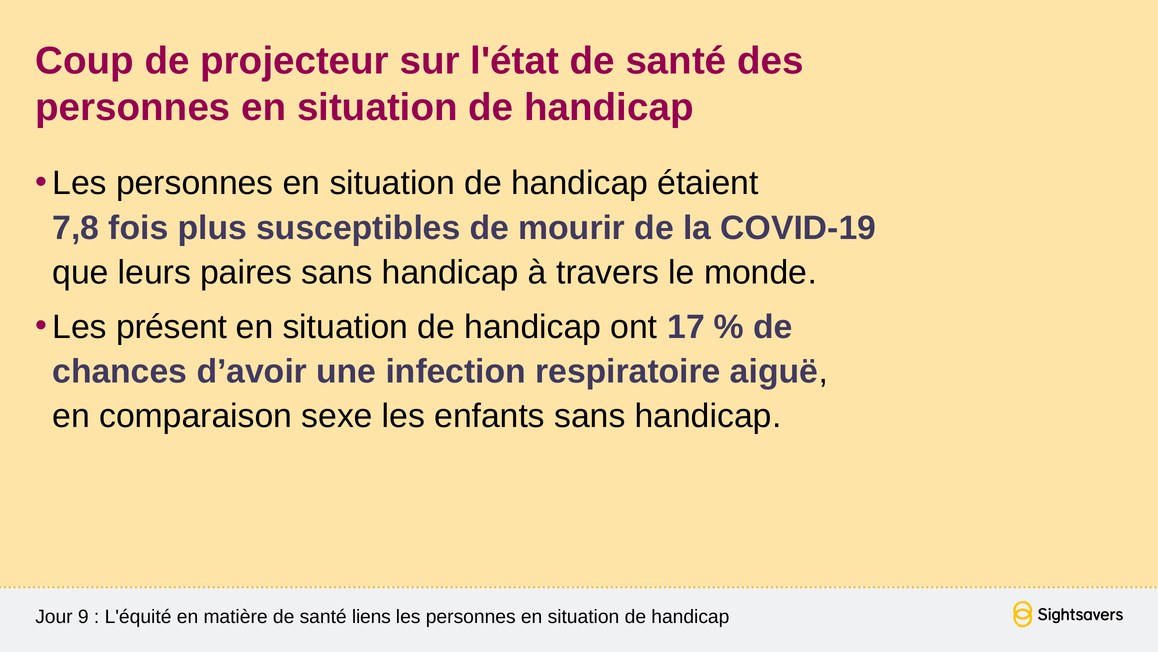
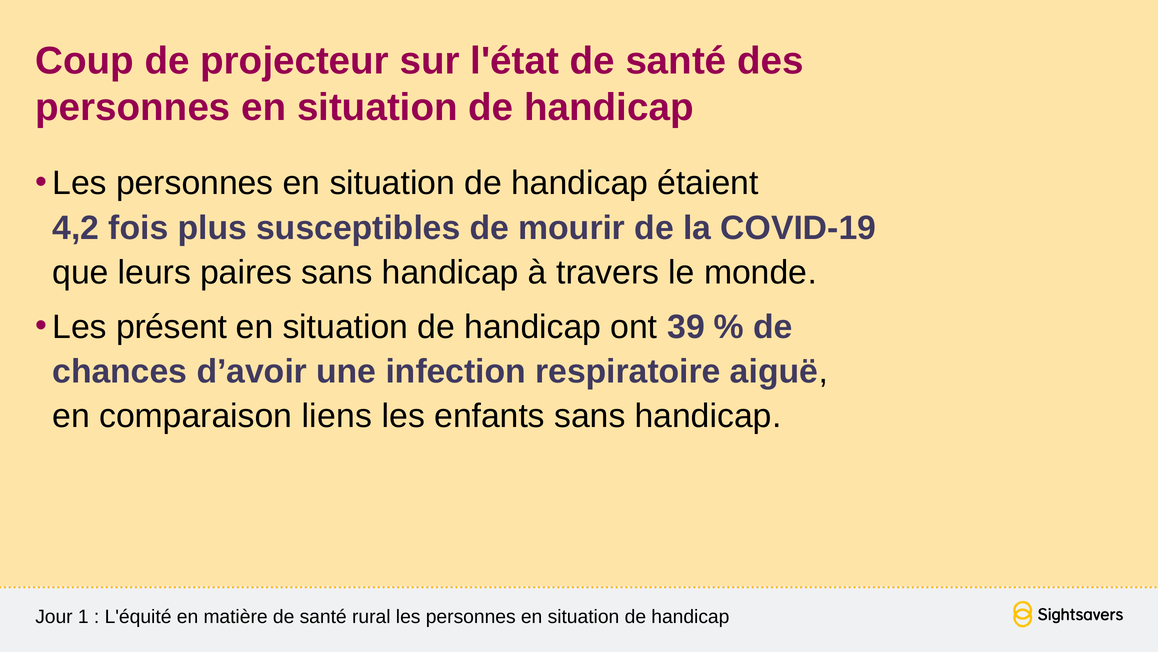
7,8: 7,8 -> 4,2 (76, 228)
17: 17 -> 39 (686, 327)
sexe: sexe -> liens (337, 416)
9: 9 -> 1 (83, 616)
liens: liens -> rural (371, 616)
